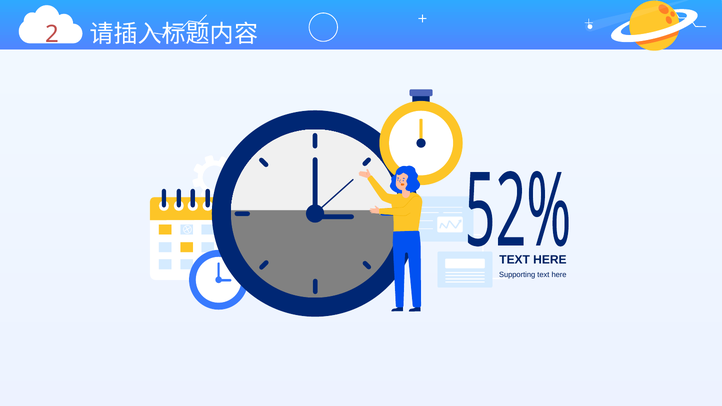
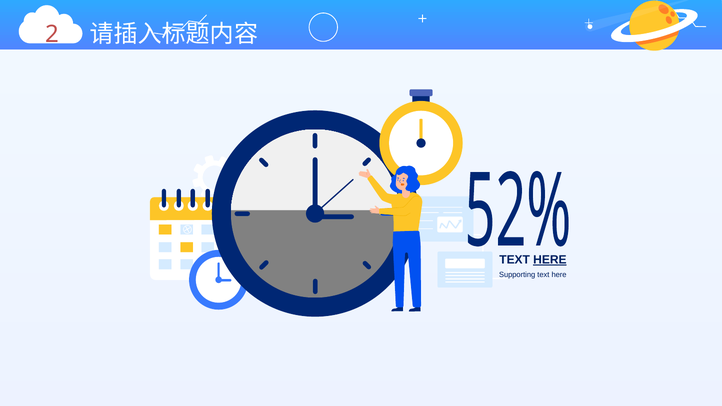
HERE underline: none -> present (550, 260)
